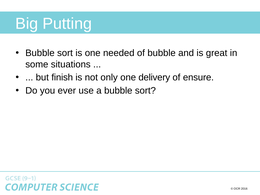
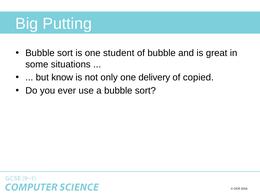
needed: needed -> student (119, 53)
finish: finish -> know (62, 77)
ensure: ensure -> copied (198, 77)
